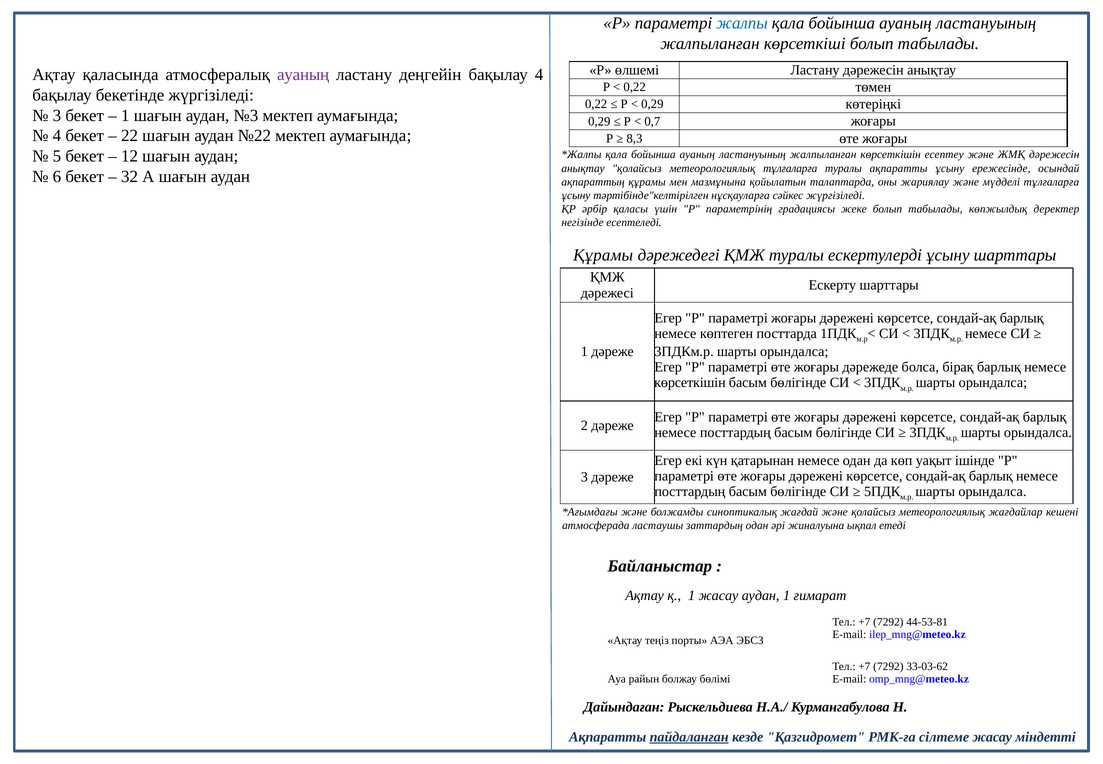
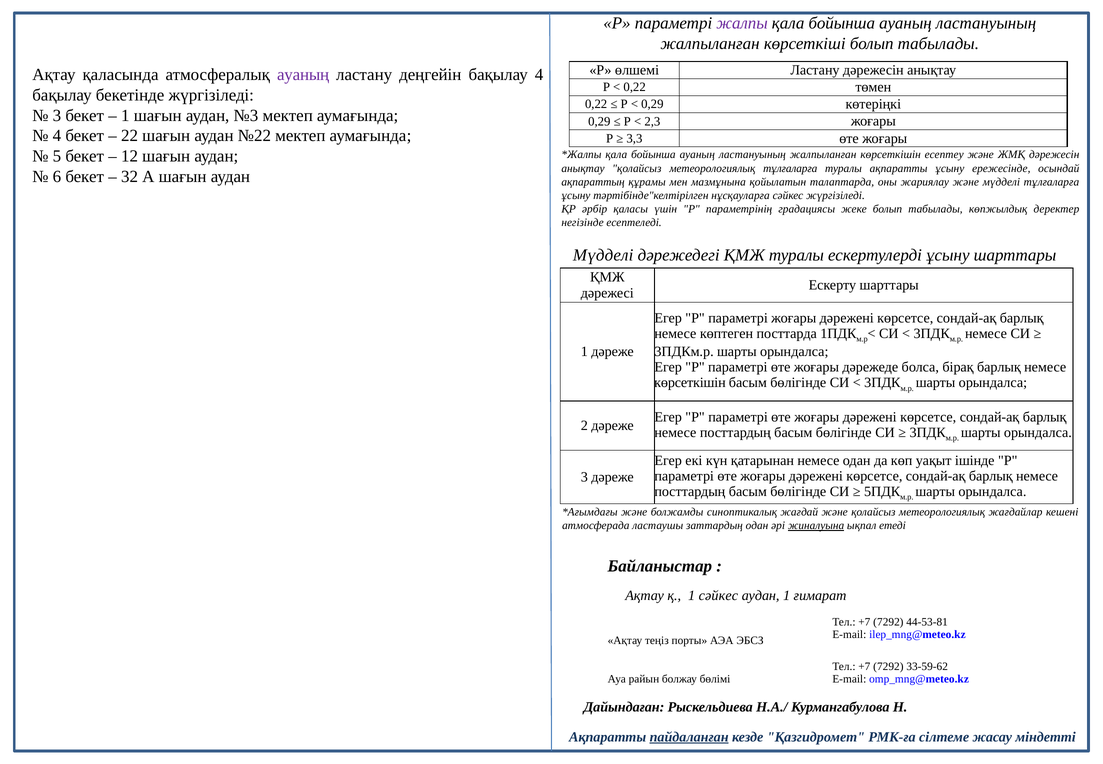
жалпы colour: blue -> purple (742, 23)
0,7: 0,7 -> 2,3 (652, 121)
8,3: 8,3 -> 3,3 (634, 138)
Құрамы: Құрамы -> Мүдделі (603, 255)
жиналуына underline: none -> present (816, 525)
1 жасау: жасау -> сәйкес (718, 595)
33-03-62: 33-03-62 -> 33-59-62 (927, 666)
